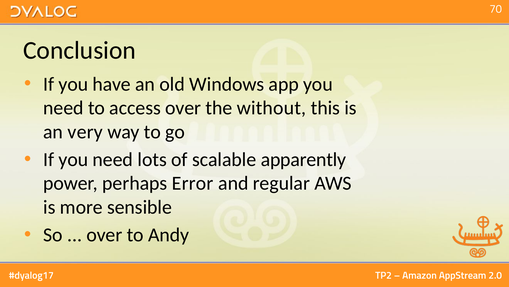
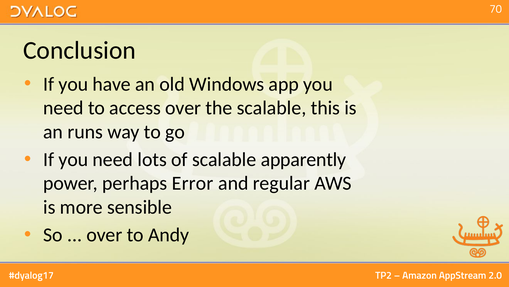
the without: without -> scalable (272, 108)
very: very -> runs (85, 131)
